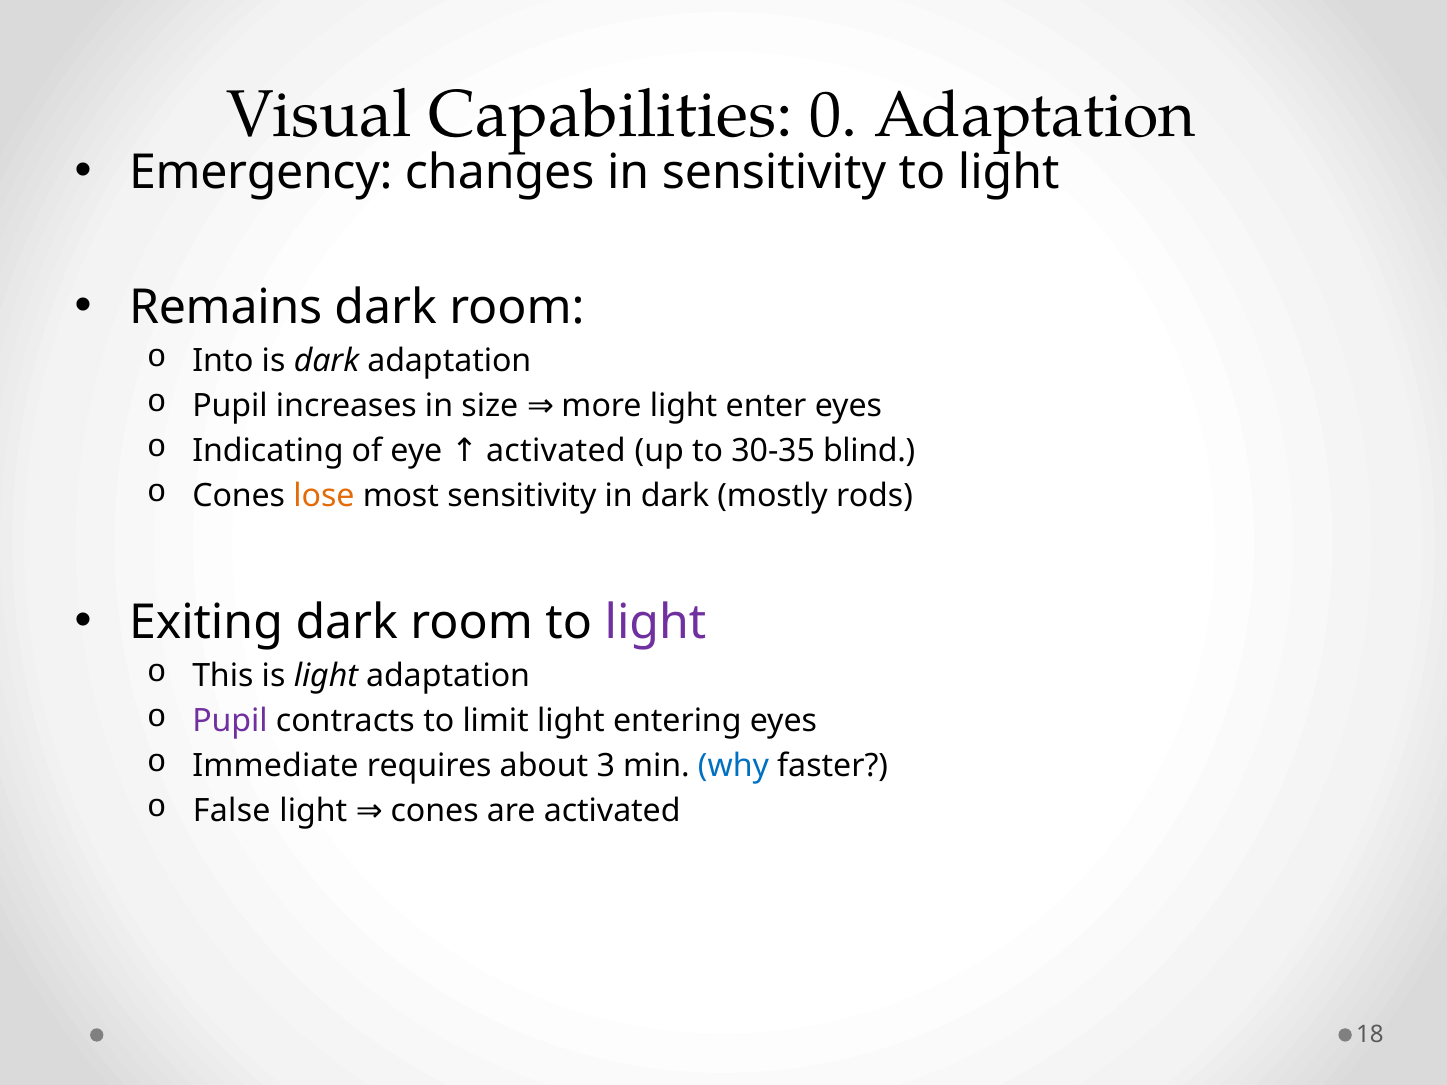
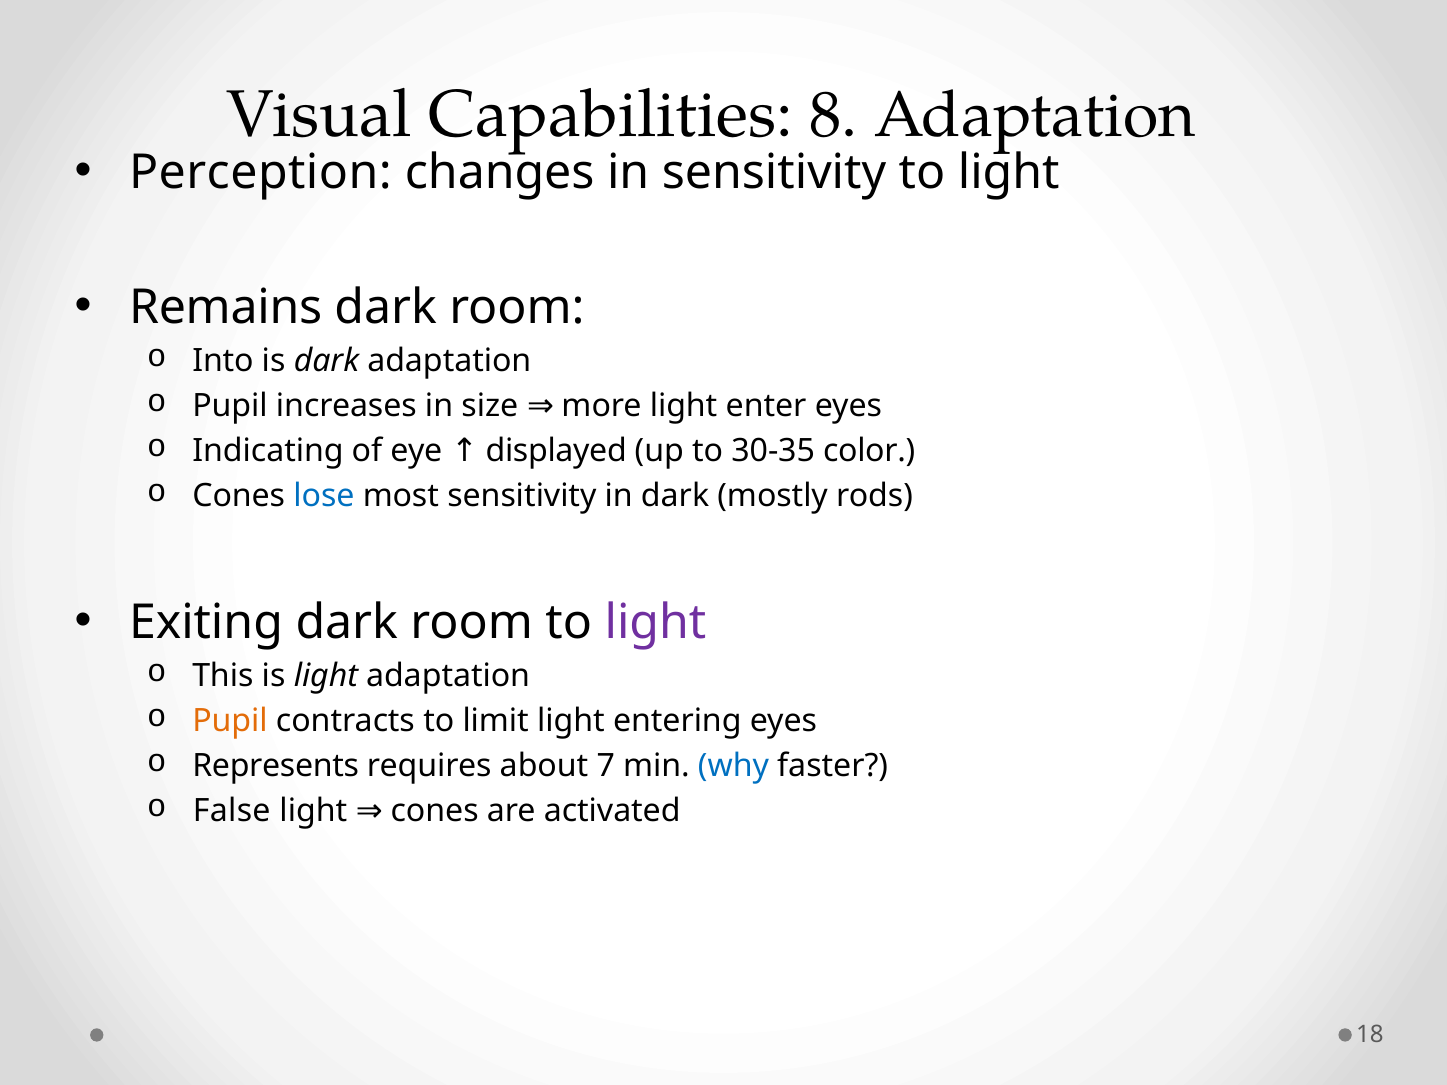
0: 0 -> 8 (834, 115)
Emergency: Emergency -> Perception (260, 172)
eye activated: activated -> displayed (556, 451)
blind: blind -> color (869, 451)
lose colour: orange -> blue (324, 496)
Pupil colour: purple -> orange (230, 721)
Immediate: Immediate -> Represents (276, 766)
3: 3 -> 7 (606, 766)
